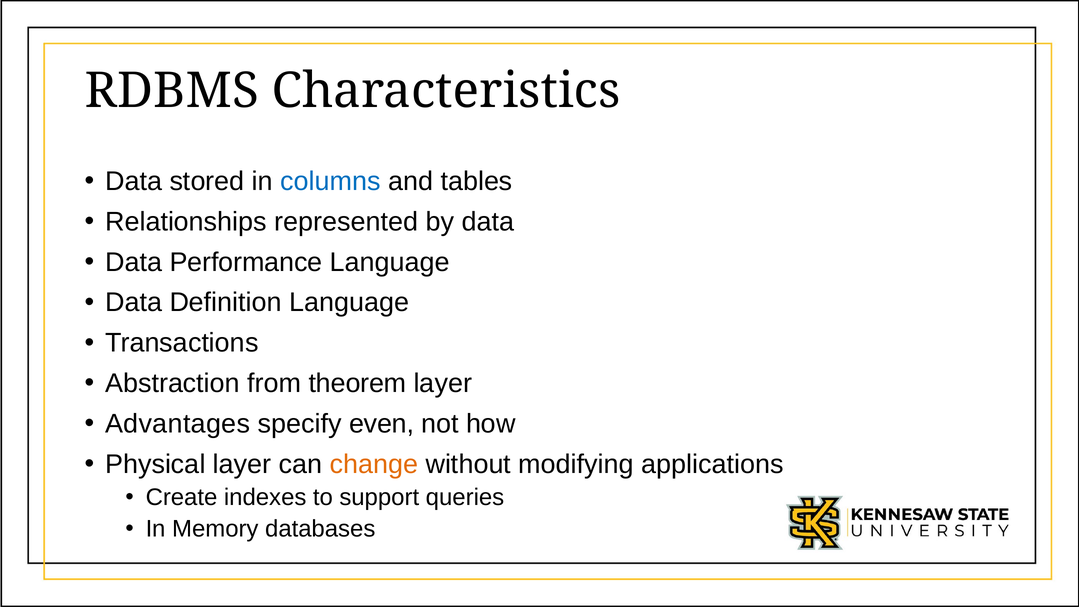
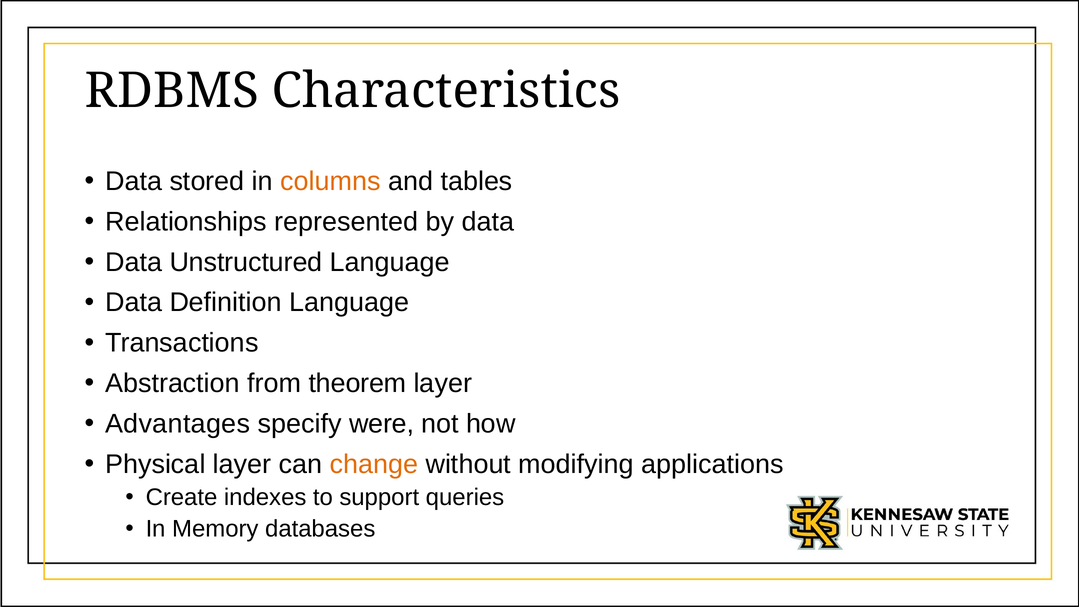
columns colour: blue -> orange (331, 181)
Performance: Performance -> Unstructured (246, 262)
even: even -> were (382, 424)
